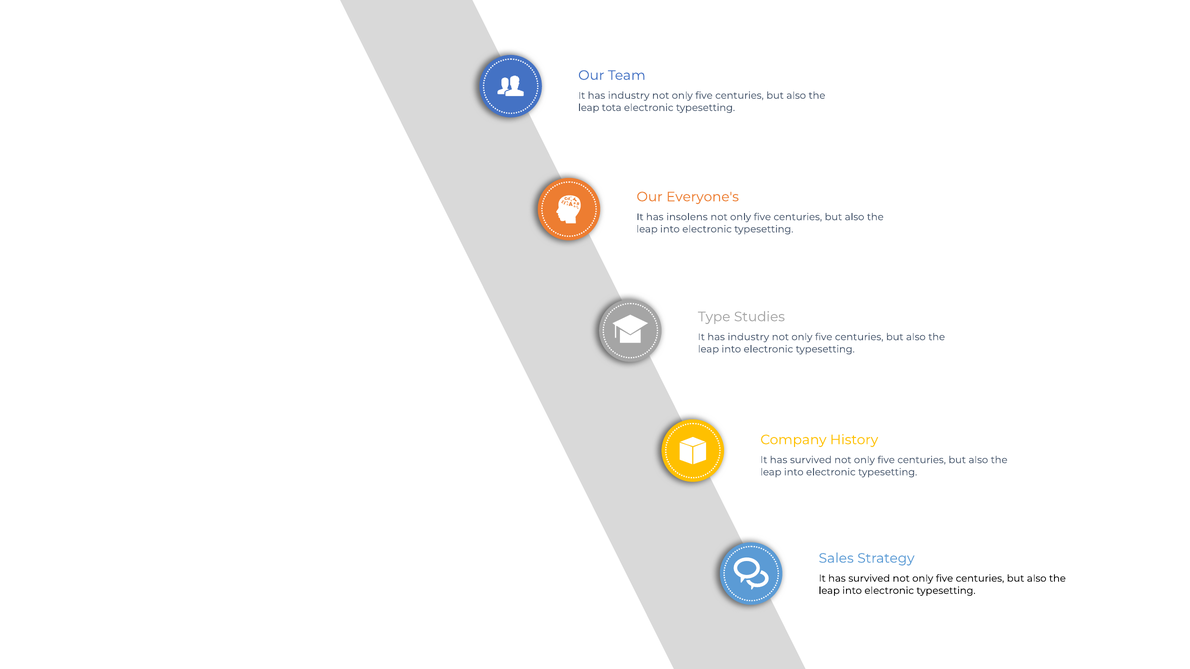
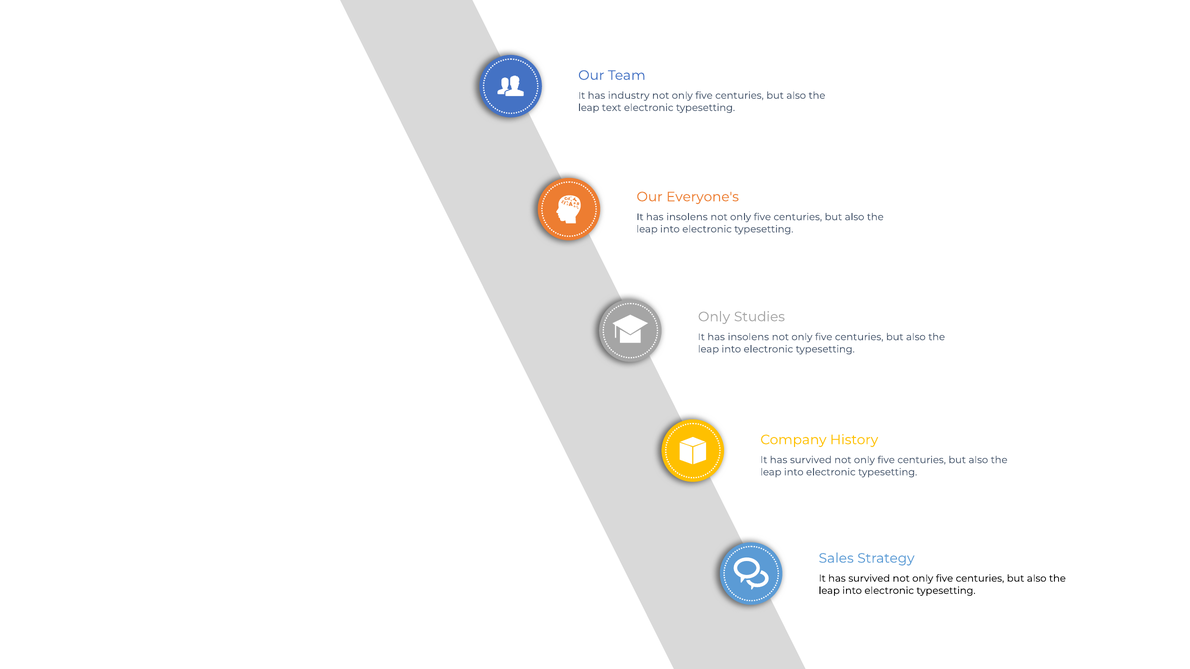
tota: tota -> text (612, 108)
Type: Type -> Only (714, 317)
industry: industry -> insolens (748, 337)
